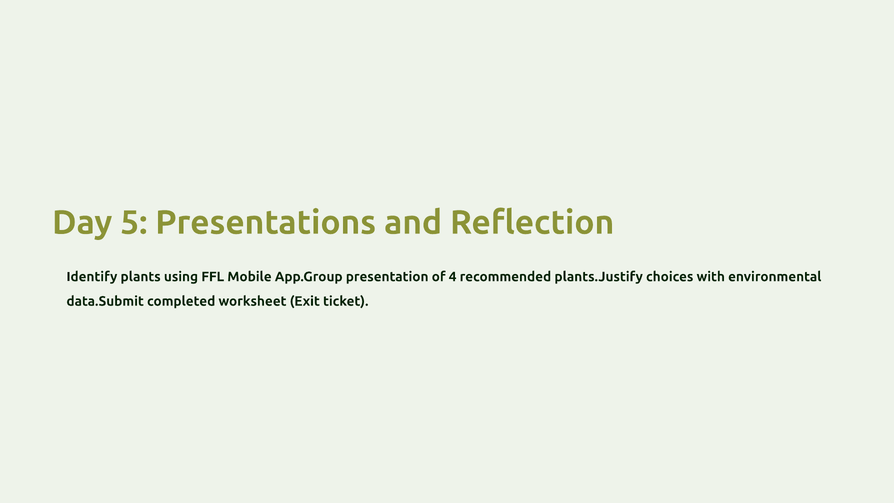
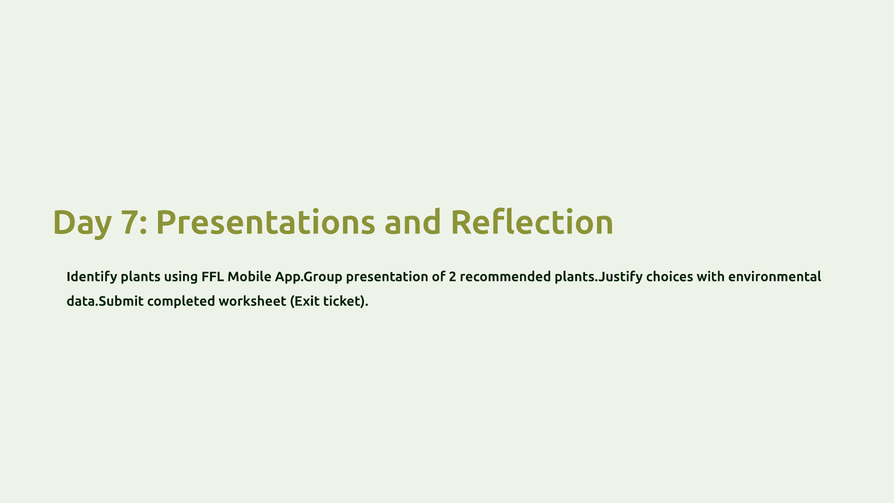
5: 5 -> 7 (134, 222)
4: 4 -> 2 (453, 276)
